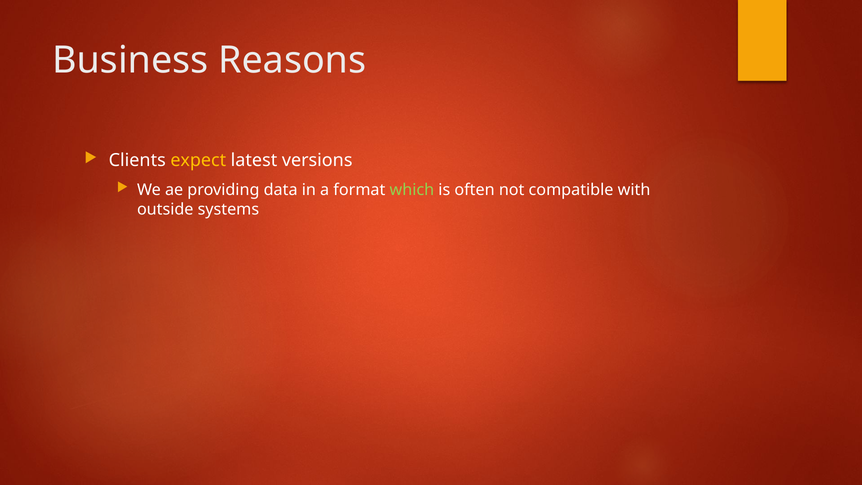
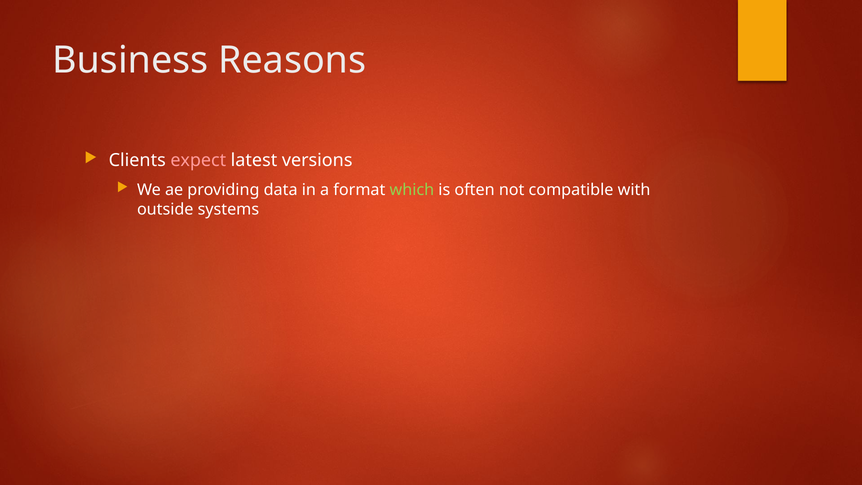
expect colour: yellow -> pink (198, 160)
